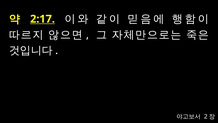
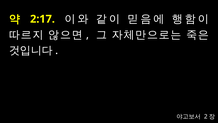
2:17 underline: present -> none (42, 19)
